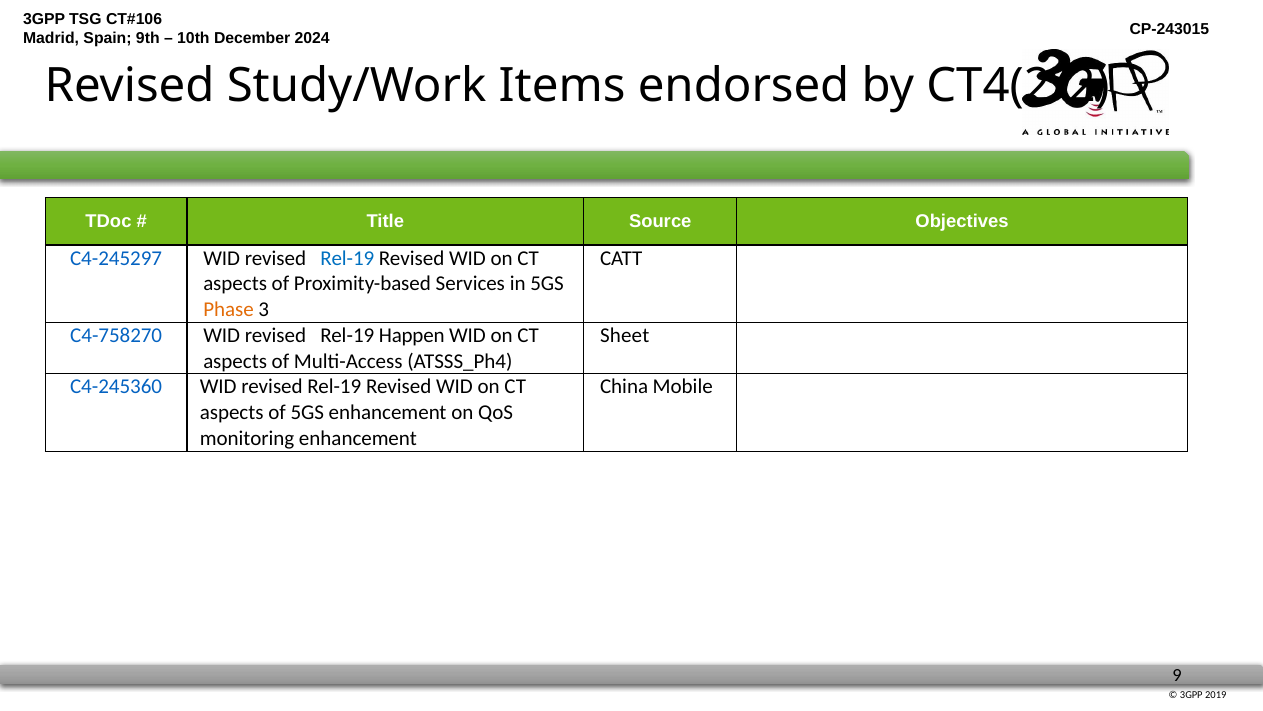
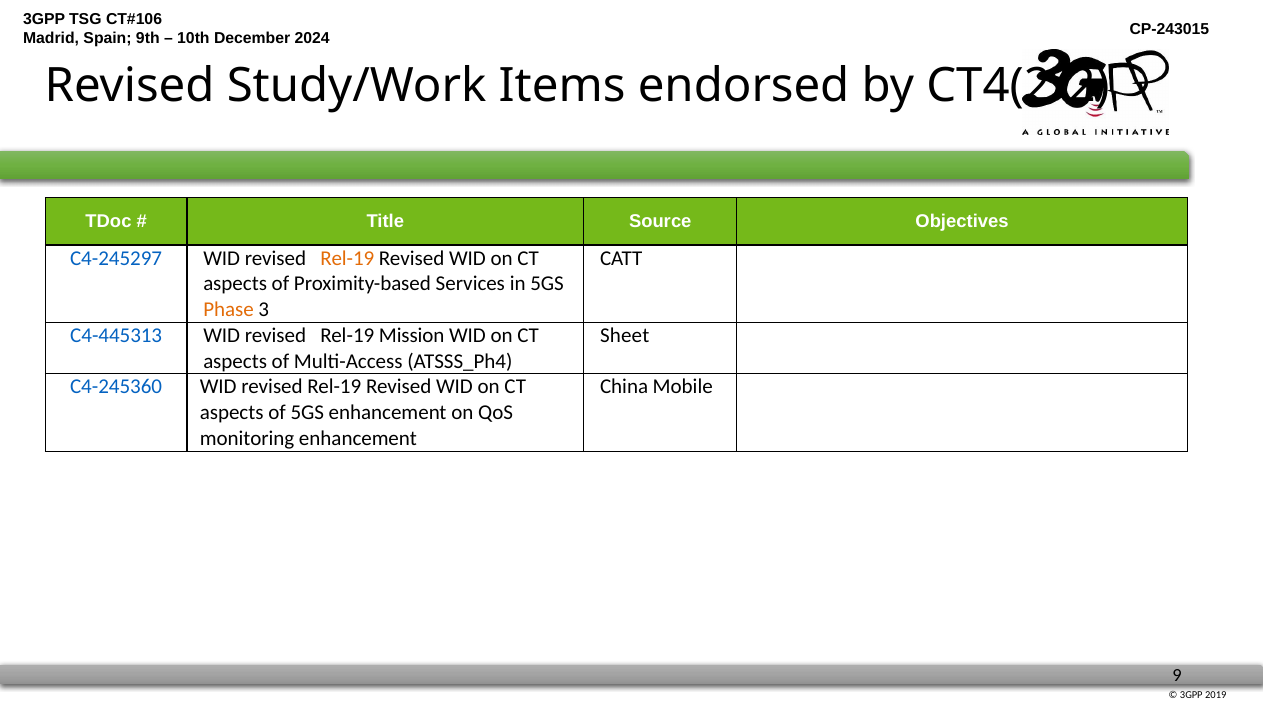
Rel-19 colour: blue -> orange (347, 258)
C4-758270: C4-758270 -> C4-445313 (116, 335)
Happen: Happen -> Mission (412, 335)
